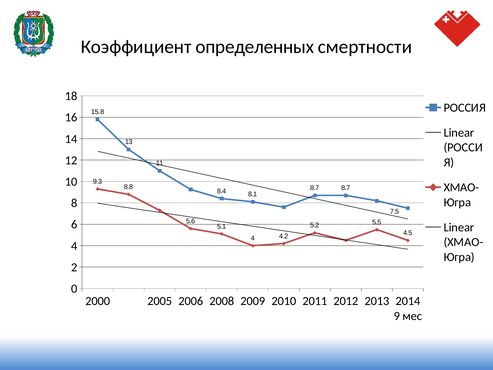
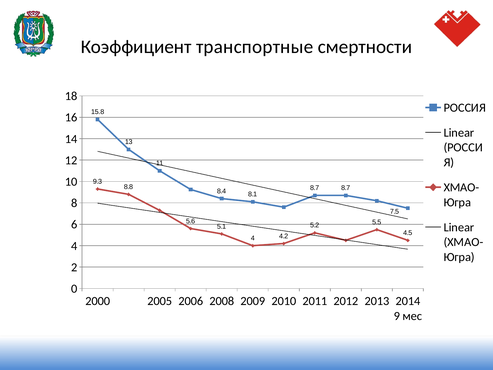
определенных: определенных -> транспортные (255, 47)
